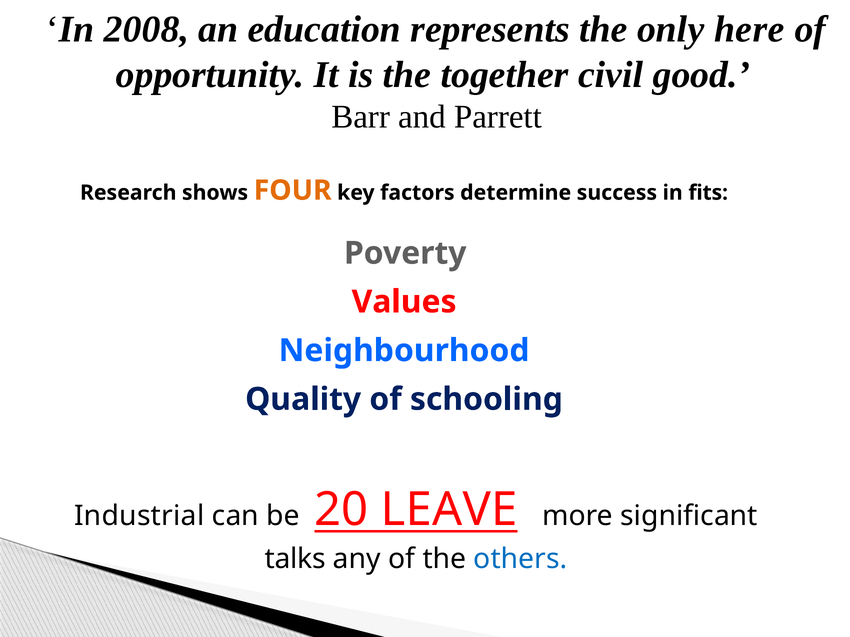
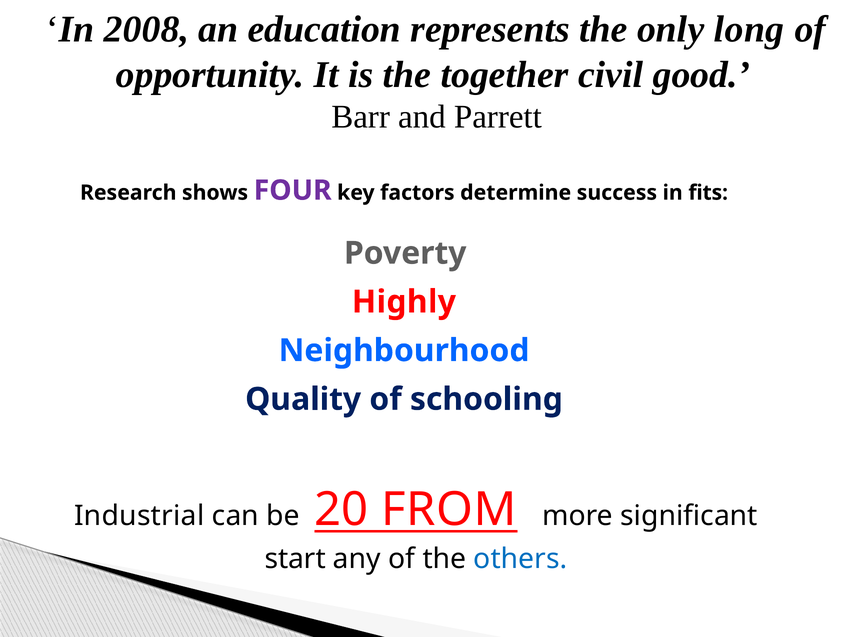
here: here -> long (749, 29)
FOUR colour: orange -> purple (293, 191)
Values: Values -> Highly (404, 302)
LEAVE: LEAVE -> FROM (449, 510)
talks: talks -> start (295, 559)
